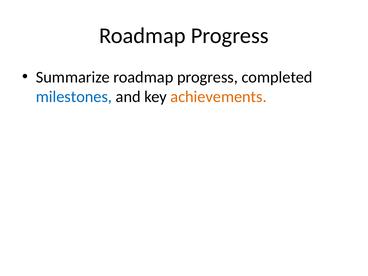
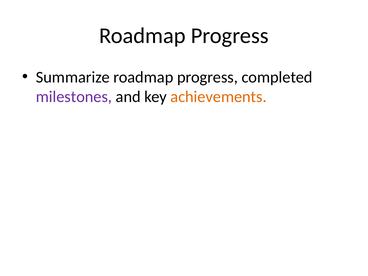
milestones colour: blue -> purple (74, 97)
